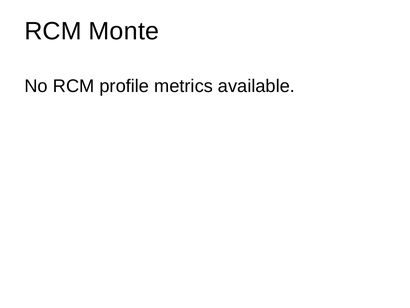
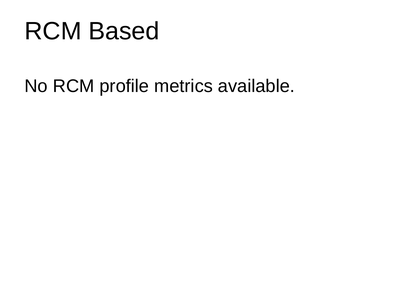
Monte: Monte -> Based (124, 31)
